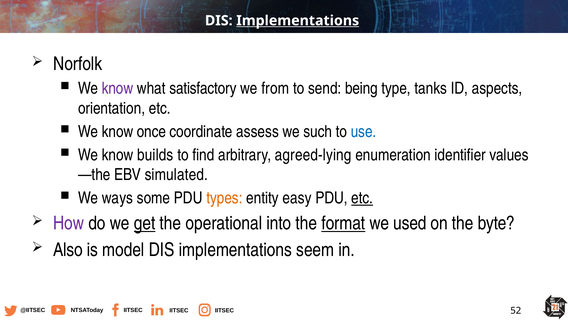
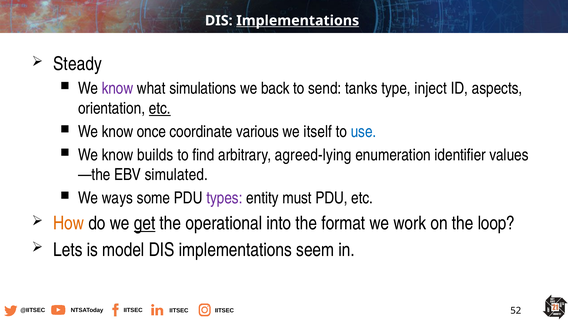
Norfolk: Norfolk -> Steady (78, 64)
satisfactory: satisfactory -> simulations (203, 88)
from: from -> back (275, 88)
being: being -> tanks (361, 88)
tanks: tanks -> inject (431, 88)
etc underline: none -> present (160, 108)
assess: assess -> various (258, 131)
such: such -> itself (318, 131)
types colour: orange -> purple (224, 198)
easy: easy -> must (297, 198)
etc underline: present -> none (362, 198)
How colour: purple -> orange (69, 223)
format underline: present -> none (343, 223)
used: used -> work (410, 223)
byte: byte -> loop (496, 223)
Also: Also -> Lets (68, 250)
